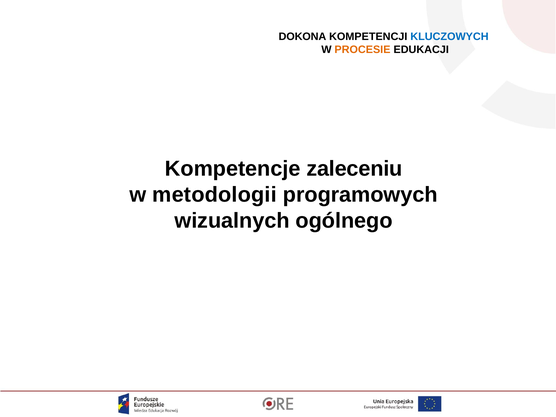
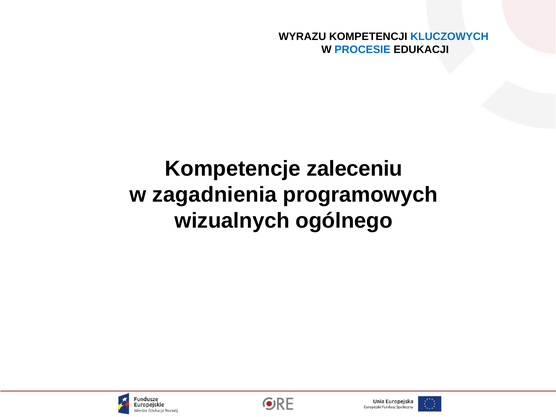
DOKONA: DOKONA -> WYRAZU (302, 37)
PROCESIE colour: orange -> blue (362, 50)
metodologii: metodologii -> zagadnienia (215, 195)
